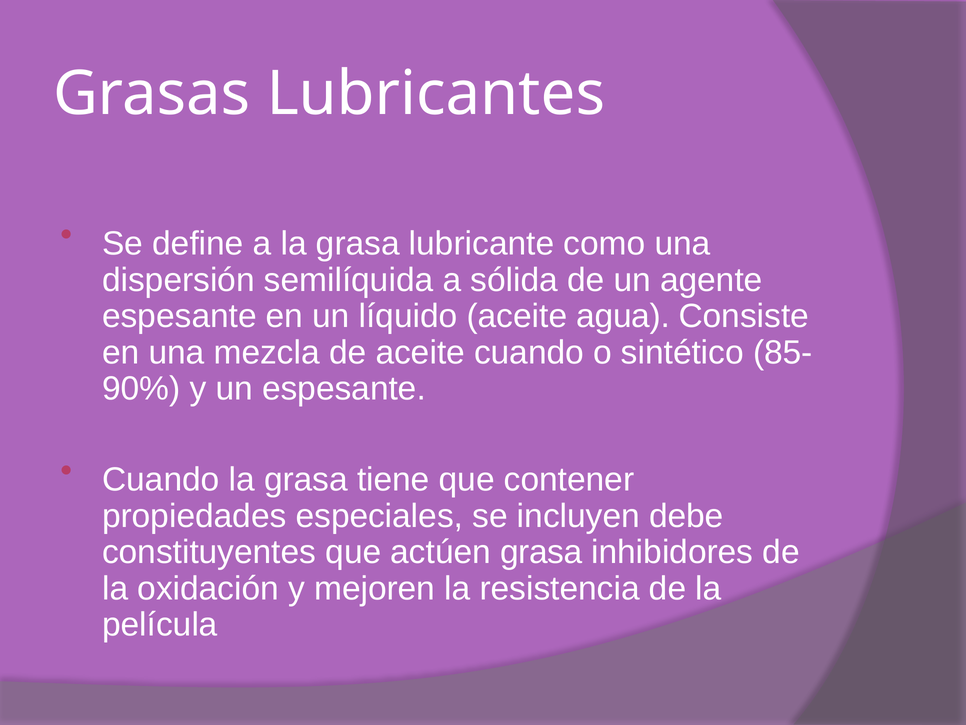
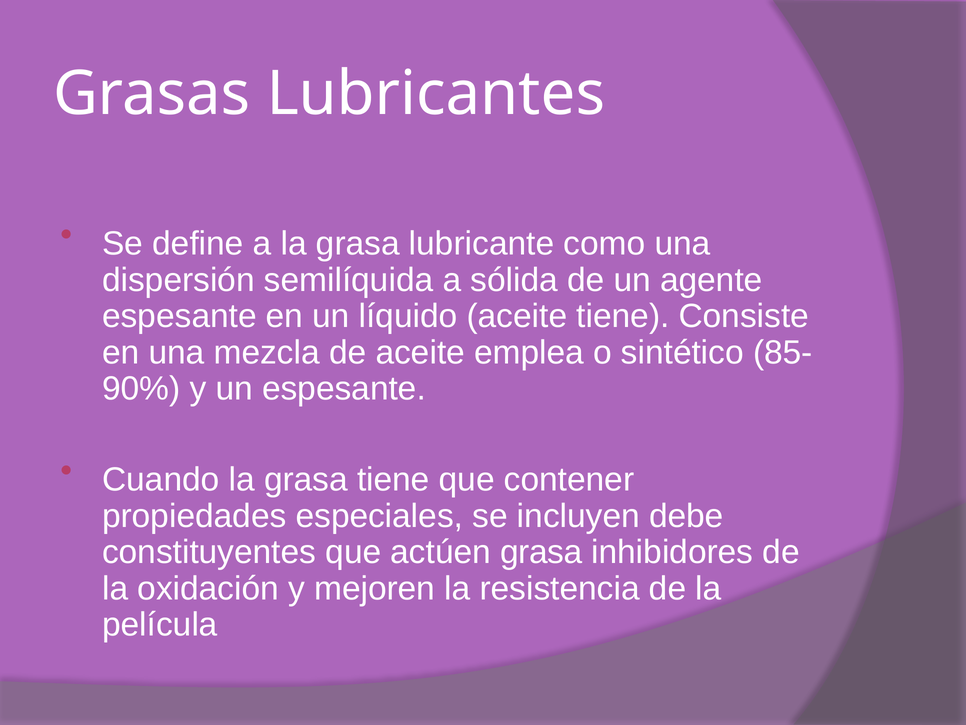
aceite agua: agua -> tiene (623, 316)
aceite cuando: cuando -> emplea (529, 352)
